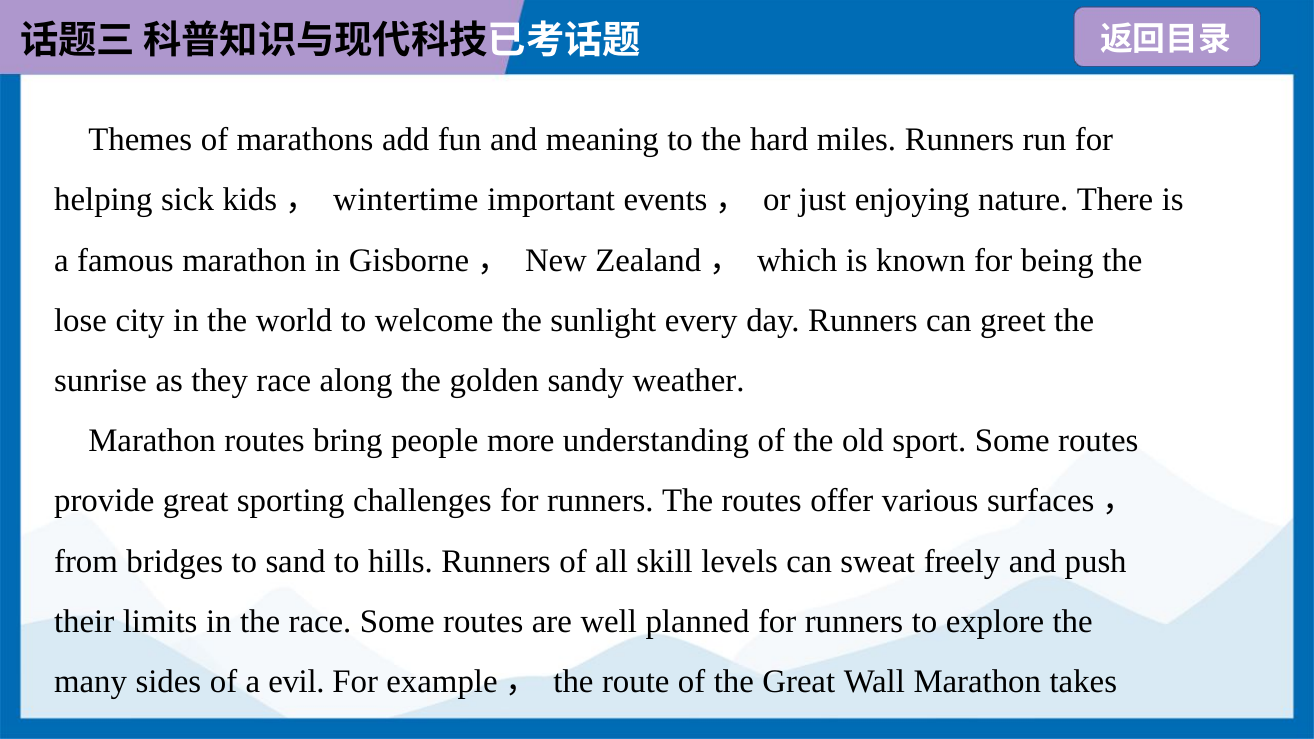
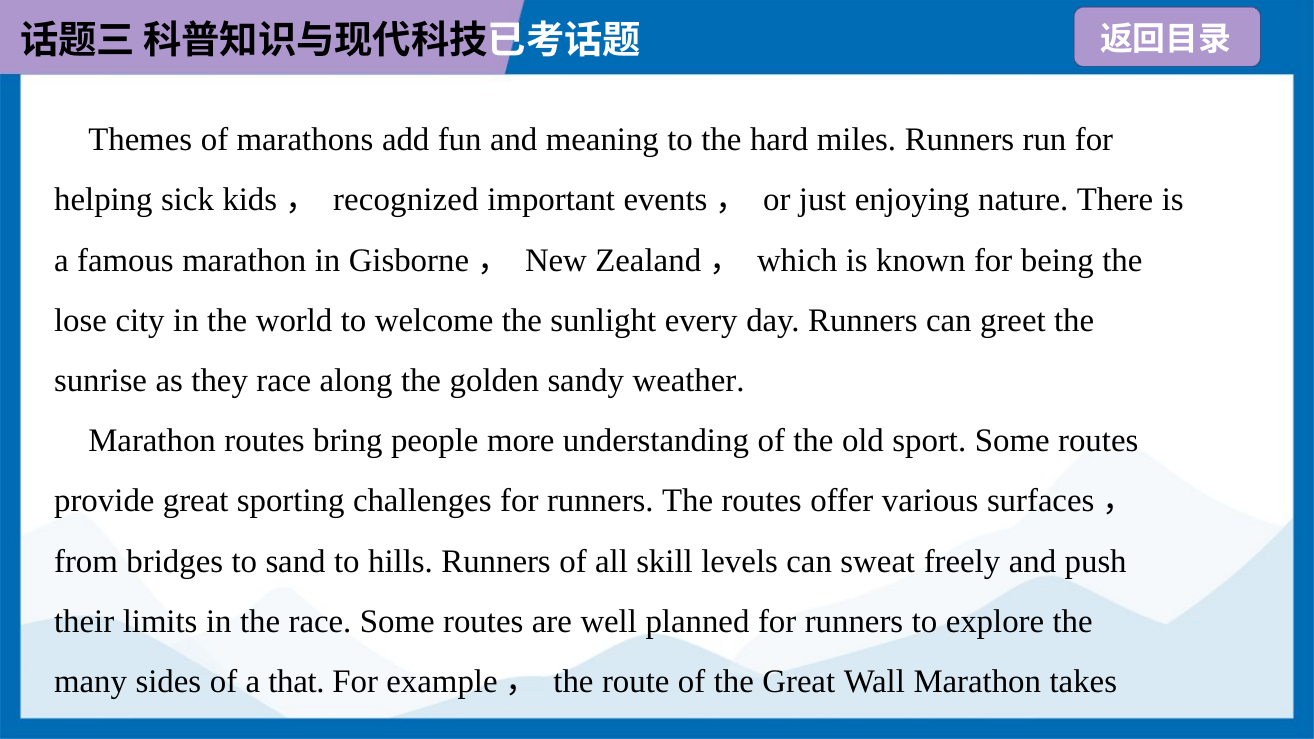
wintertime: wintertime -> recognized (406, 200)
evil: evil -> that (296, 682)
